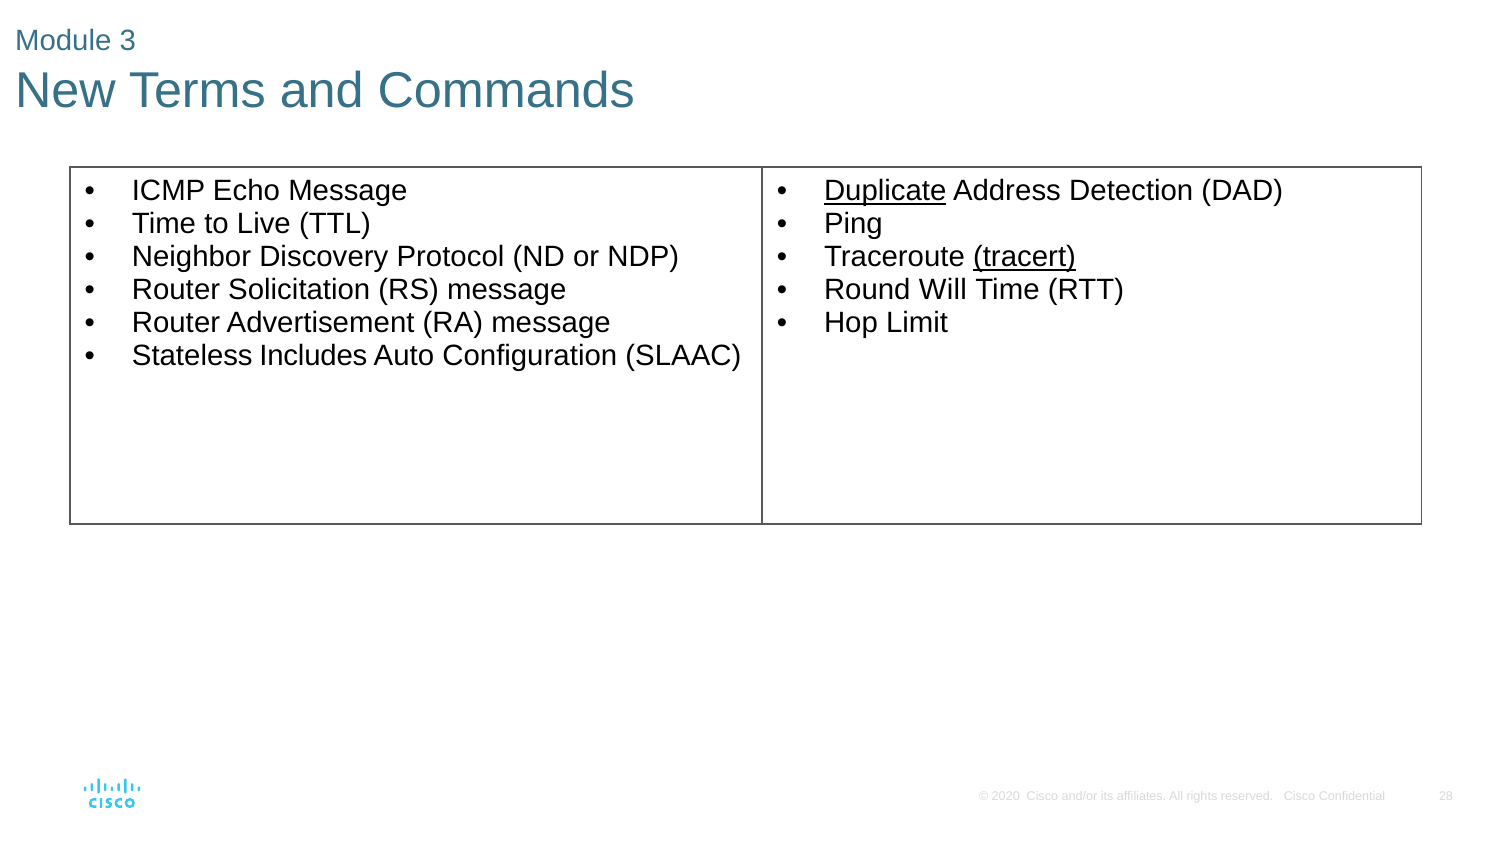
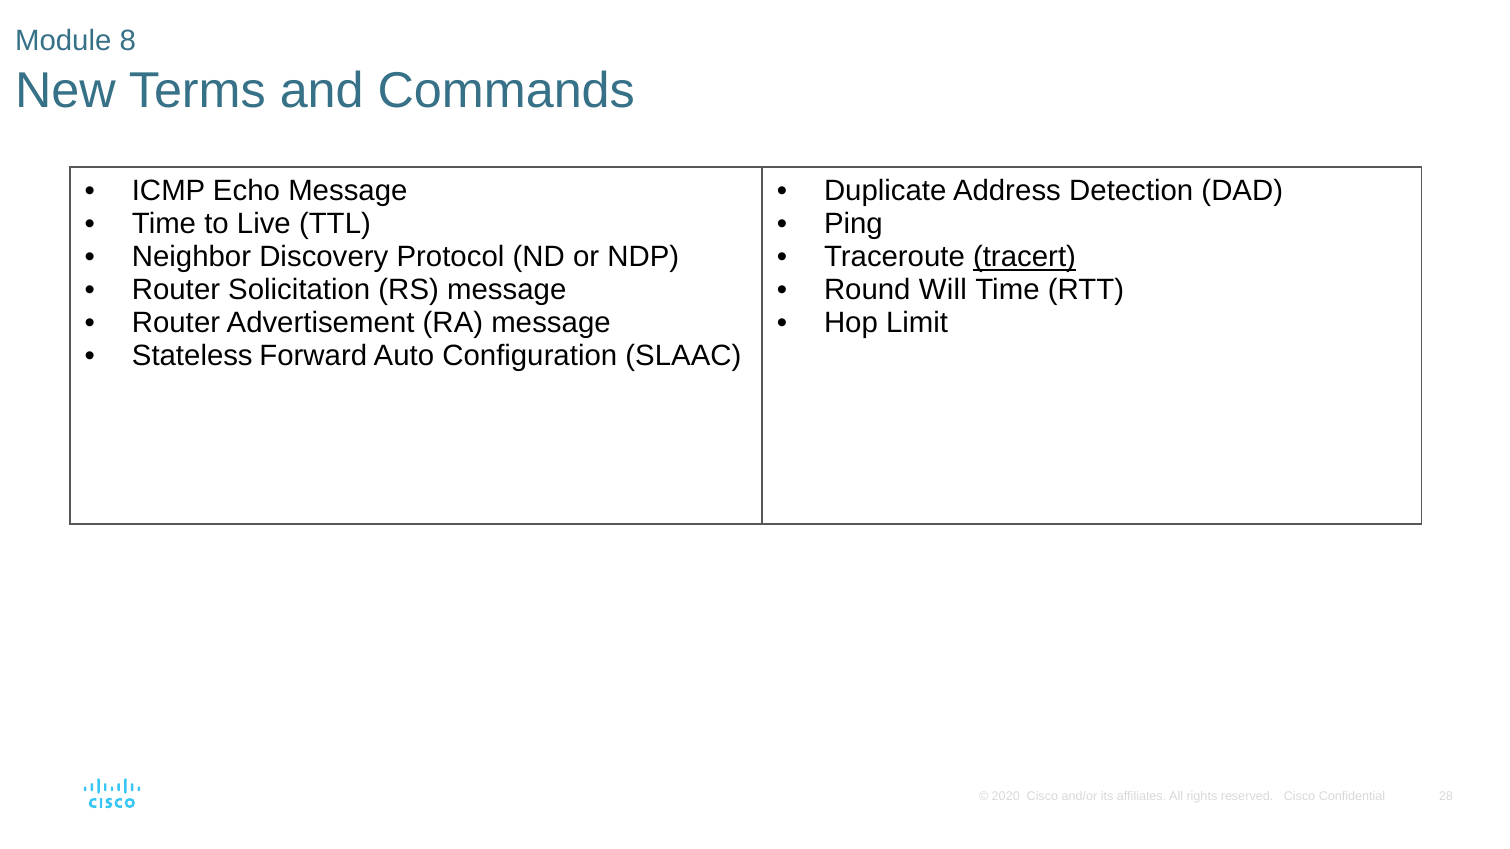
3: 3 -> 8 (128, 41)
Duplicate underline: present -> none (885, 191)
Includes: Includes -> Forward (313, 356)
